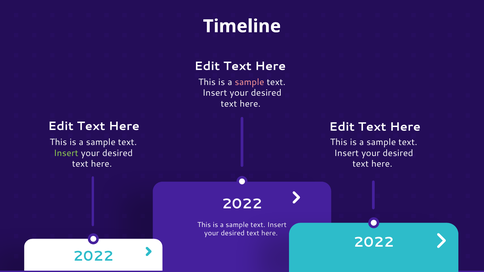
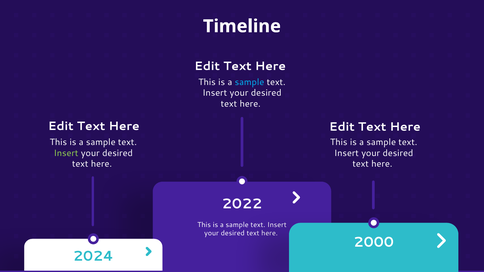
sample colour: pink -> light blue (249, 82)
2022: 2022 -> 2000 (374, 242)
2022: 2022 -> 2024 (93, 257)
